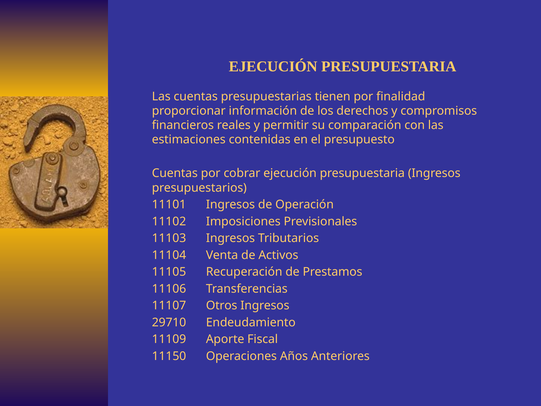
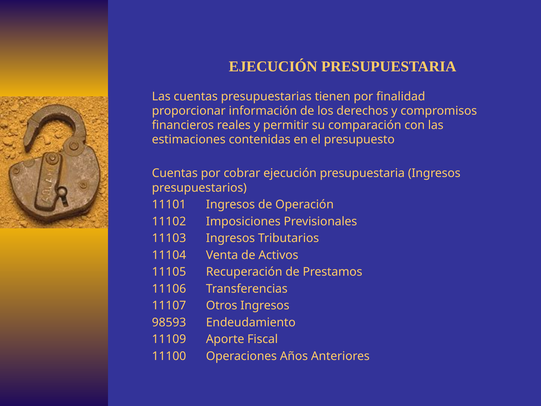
29710: 29710 -> 98593 (169, 322)
11150: 11150 -> 11100 (169, 356)
